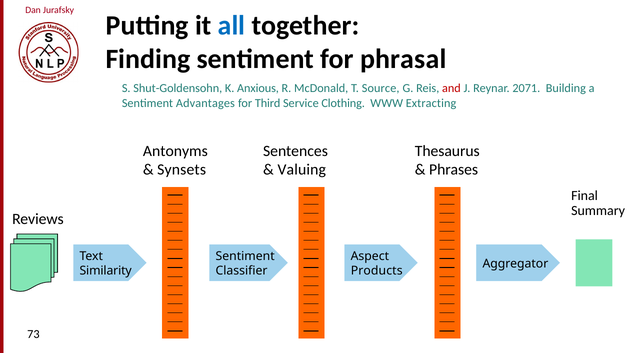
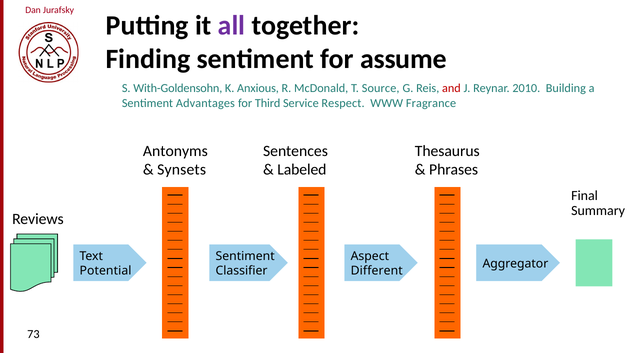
all colour: blue -> purple (232, 26)
phrasal: phrasal -> assume (403, 59)
Shut-Goldensohn: Shut-Goldensohn -> With-Goldensohn (178, 88)
2071: 2071 -> 2010 (526, 88)
Clothing: Clothing -> Respect (343, 103)
Extracting: Extracting -> Fragrance (431, 103)
Valuing: Valuing -> Labeled (302, 170)
Similarity: Similarity -> Potential (106, 271)
Products: Products -> Different (377, 271)
